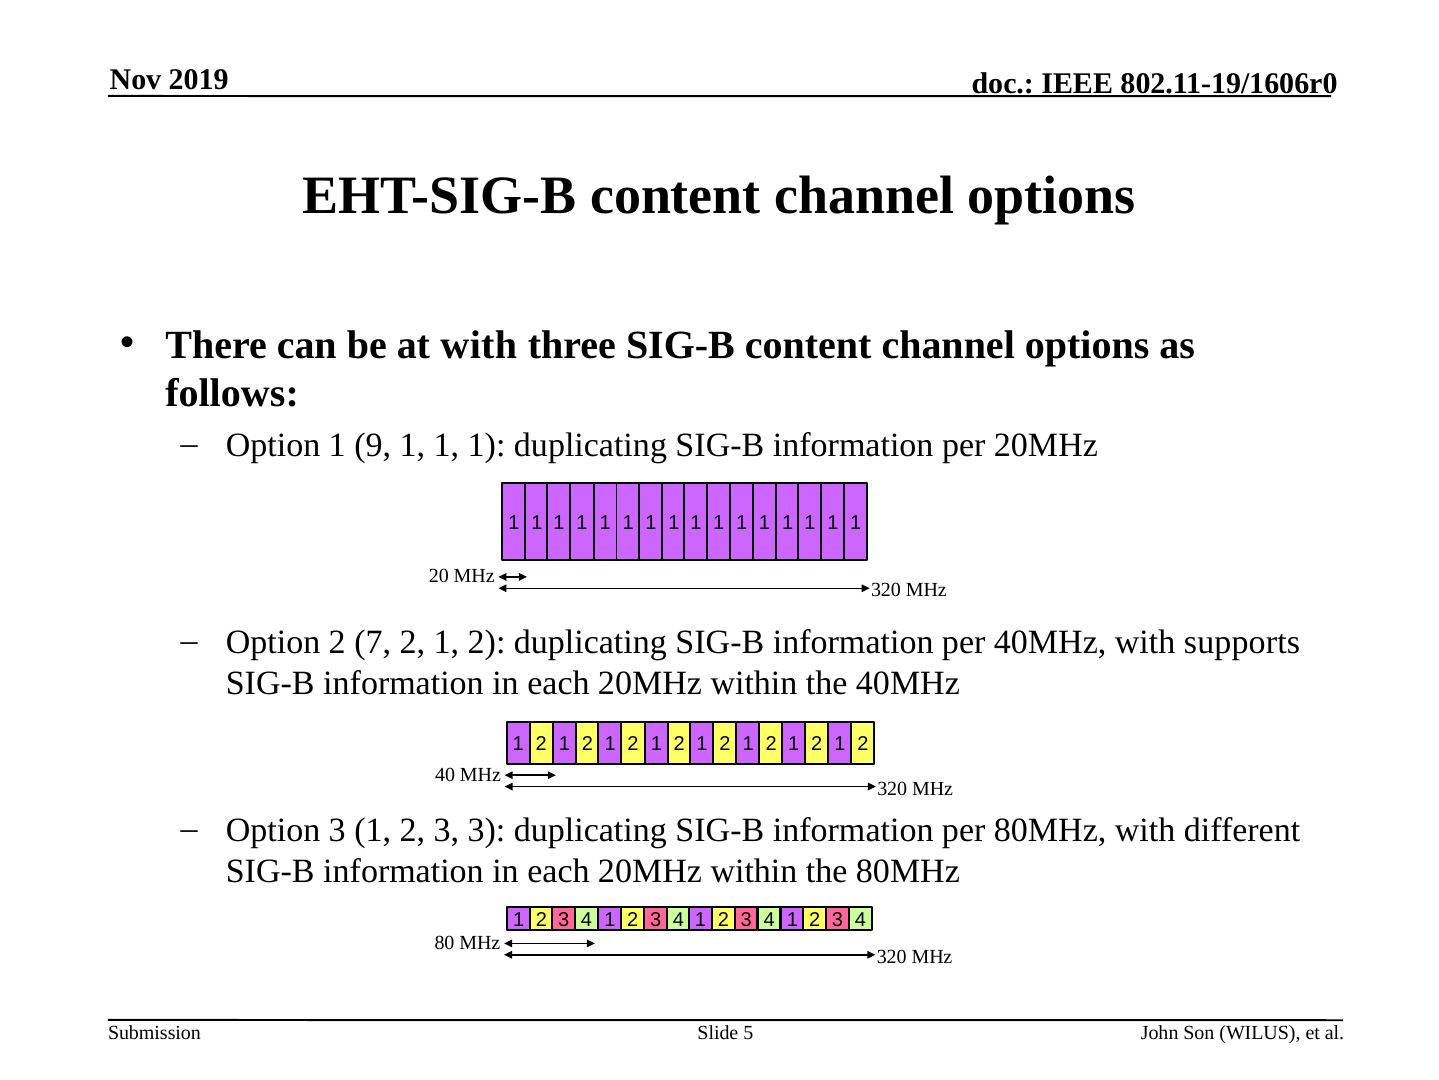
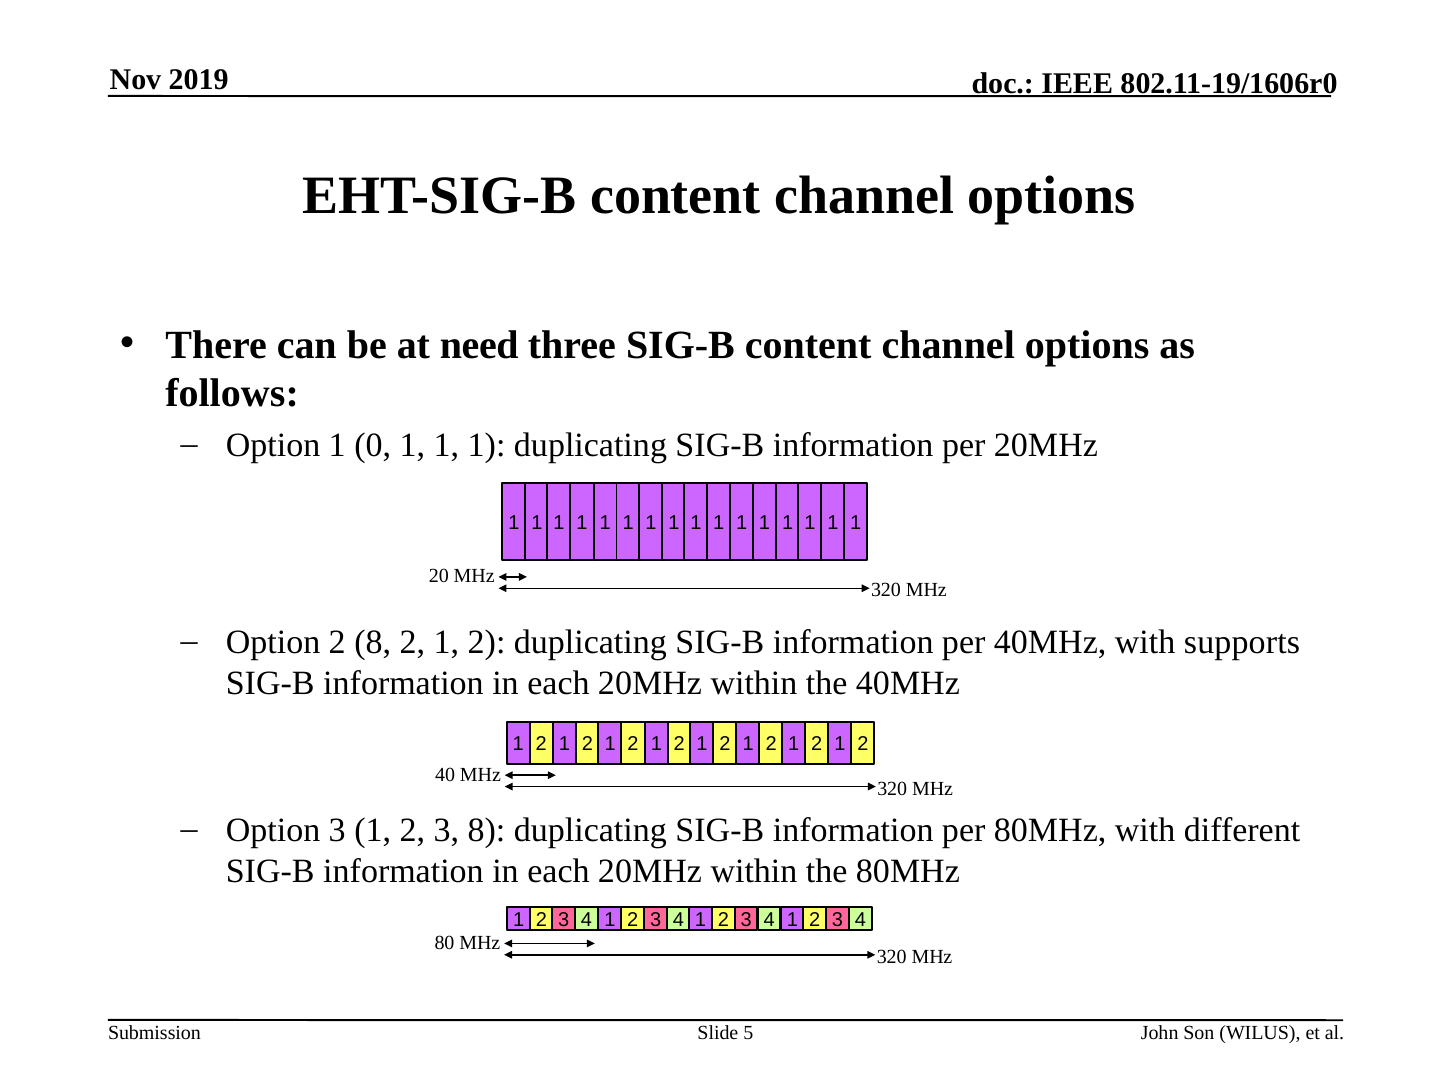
at with: with -> need (479, 345)
9: 9 -> 0 (373, 445)
2 7: 7 -> 8 (373, 642)
3 3: 3 -> 8 (486, 830)
